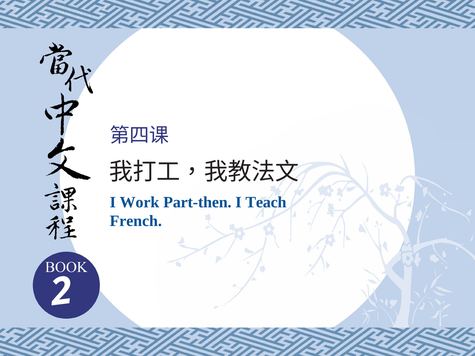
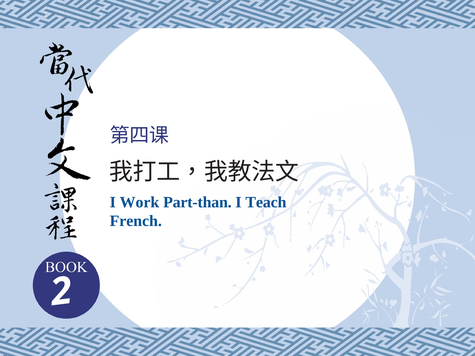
Part-then: Part-then -> Part-than (197, 202)
